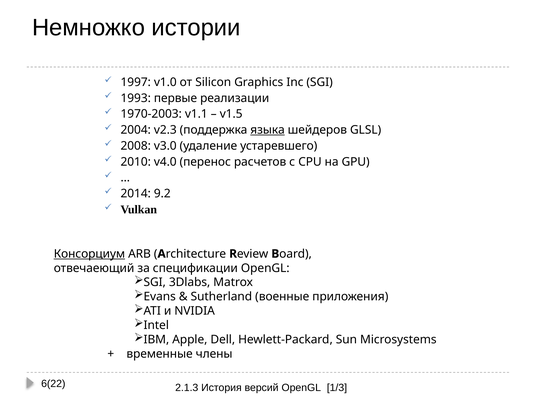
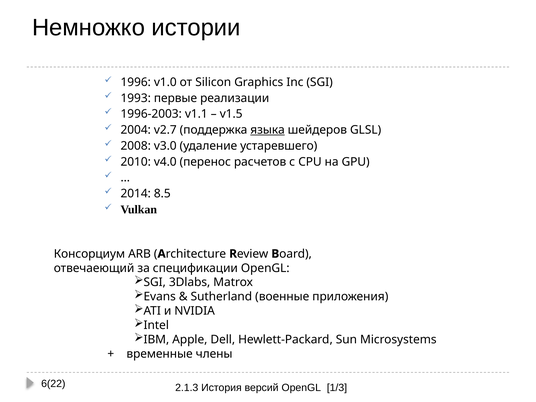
1997: 1997 -> 1996 (136, 82)
1970-2003: 1970-2003 -> 1996-2003 (151, 114)
v2.3: v2.3 -> v2.7 (165, 130)
9.2: 9.2 -> 8.5 (162, 194)
Консорциум underline: present -> none (89, 254)
